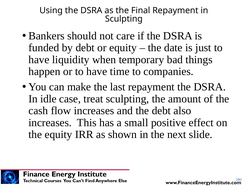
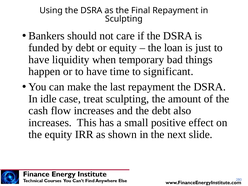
date: date -> loan (173, 48)
companies: companies -> significant (169, 72)
